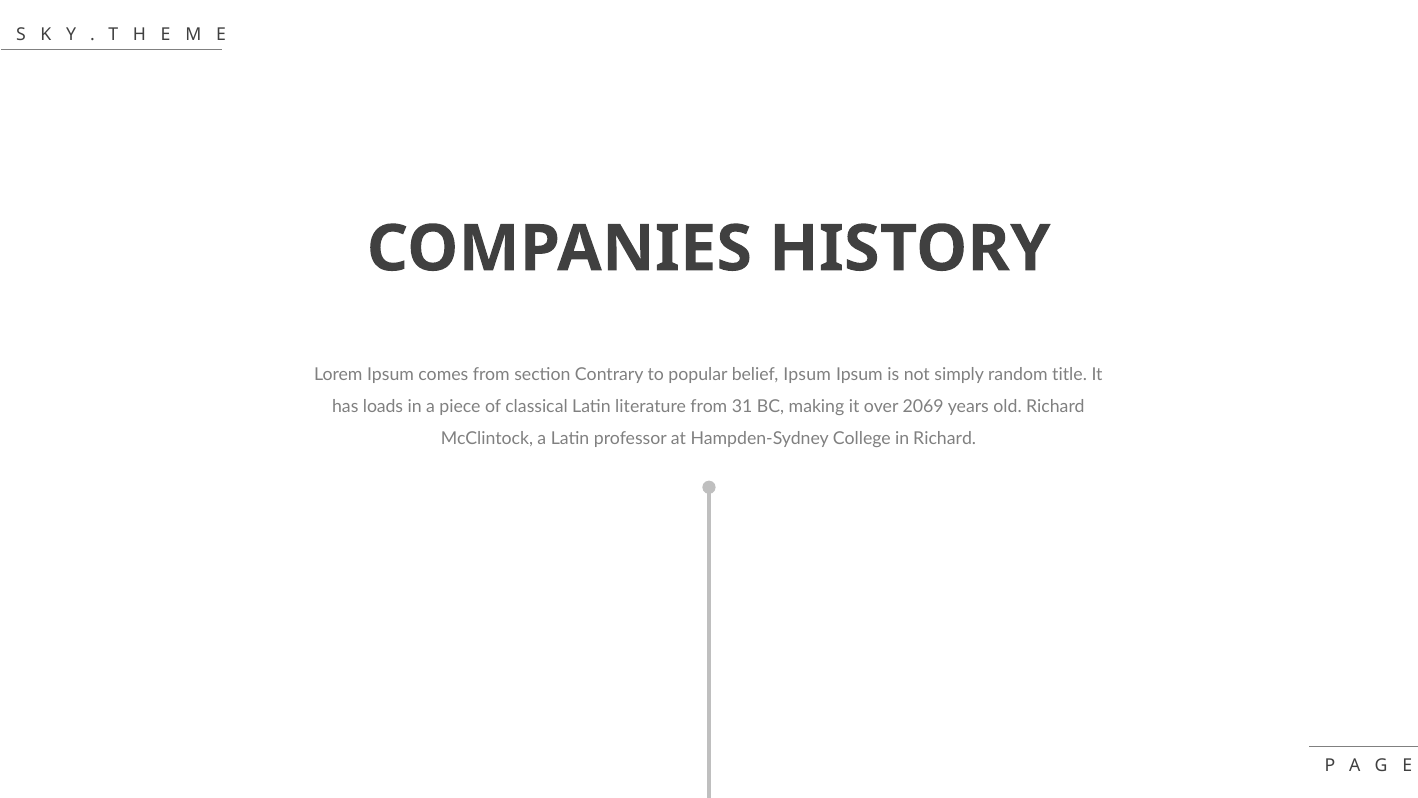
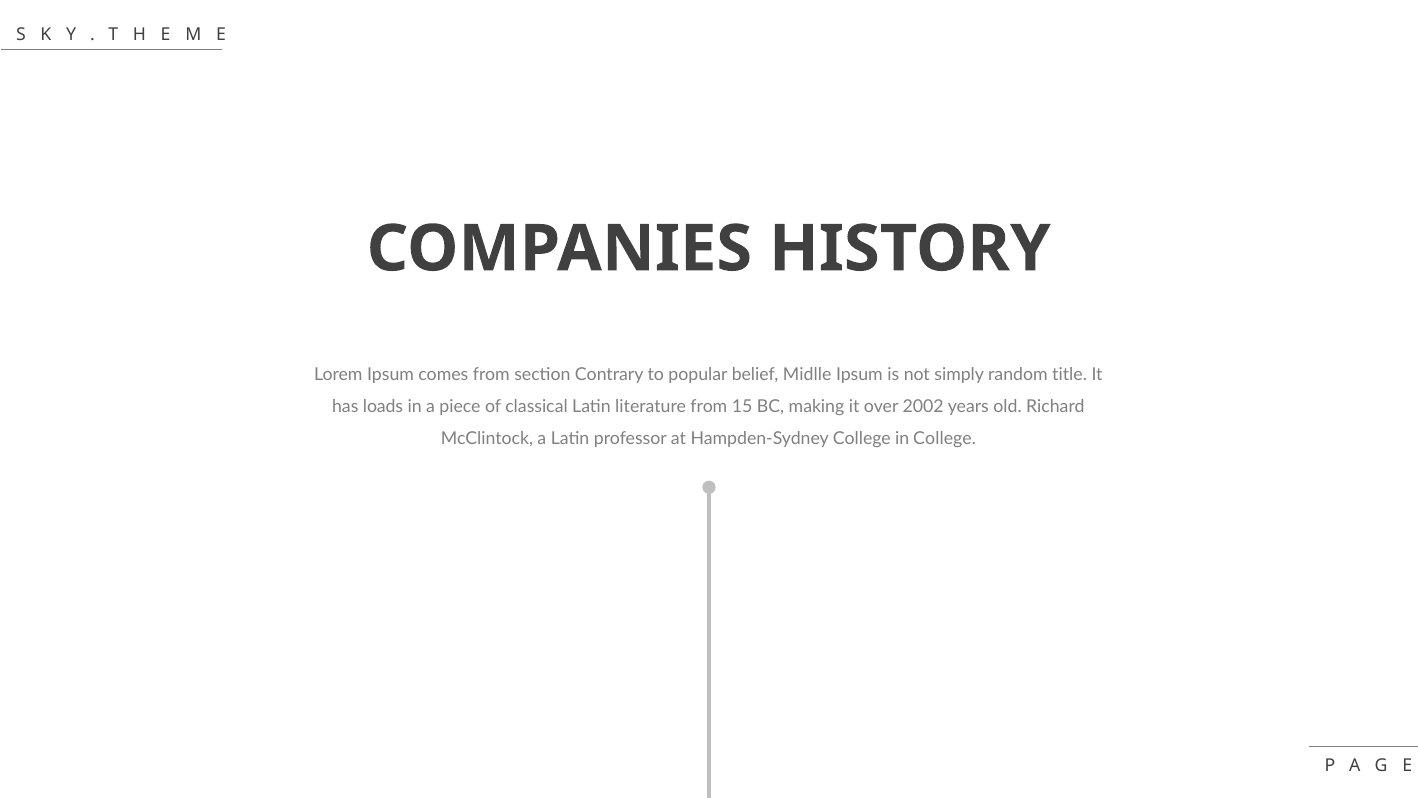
belief Ipsum: Ipsum -> Midlle (807, 374)
31: 31 -> 15 (742, 406)
2069: 2069 -> 2002 (923, 406)
in Richard: Richard -> College (945, 438)
